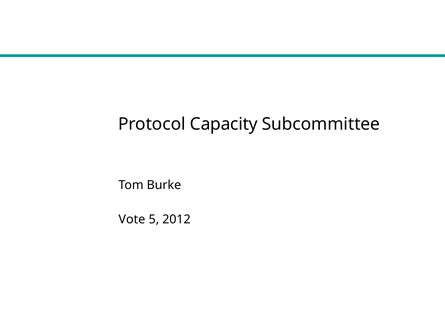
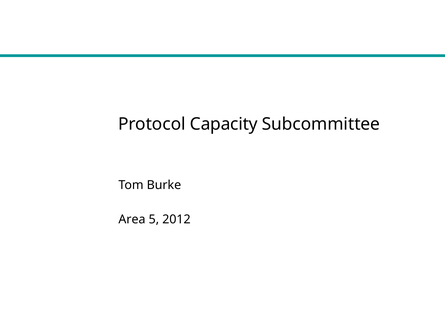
Vote: Vote -> Area (132, 219)
